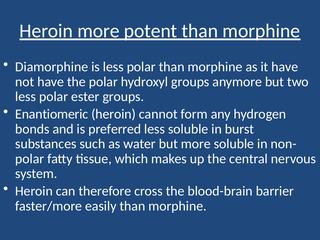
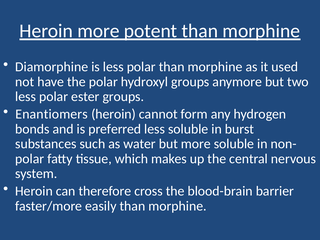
it have: have -> used (285, 67)
Enantiomeric: Enantiomeric -> Enantiomers (52, 114)
